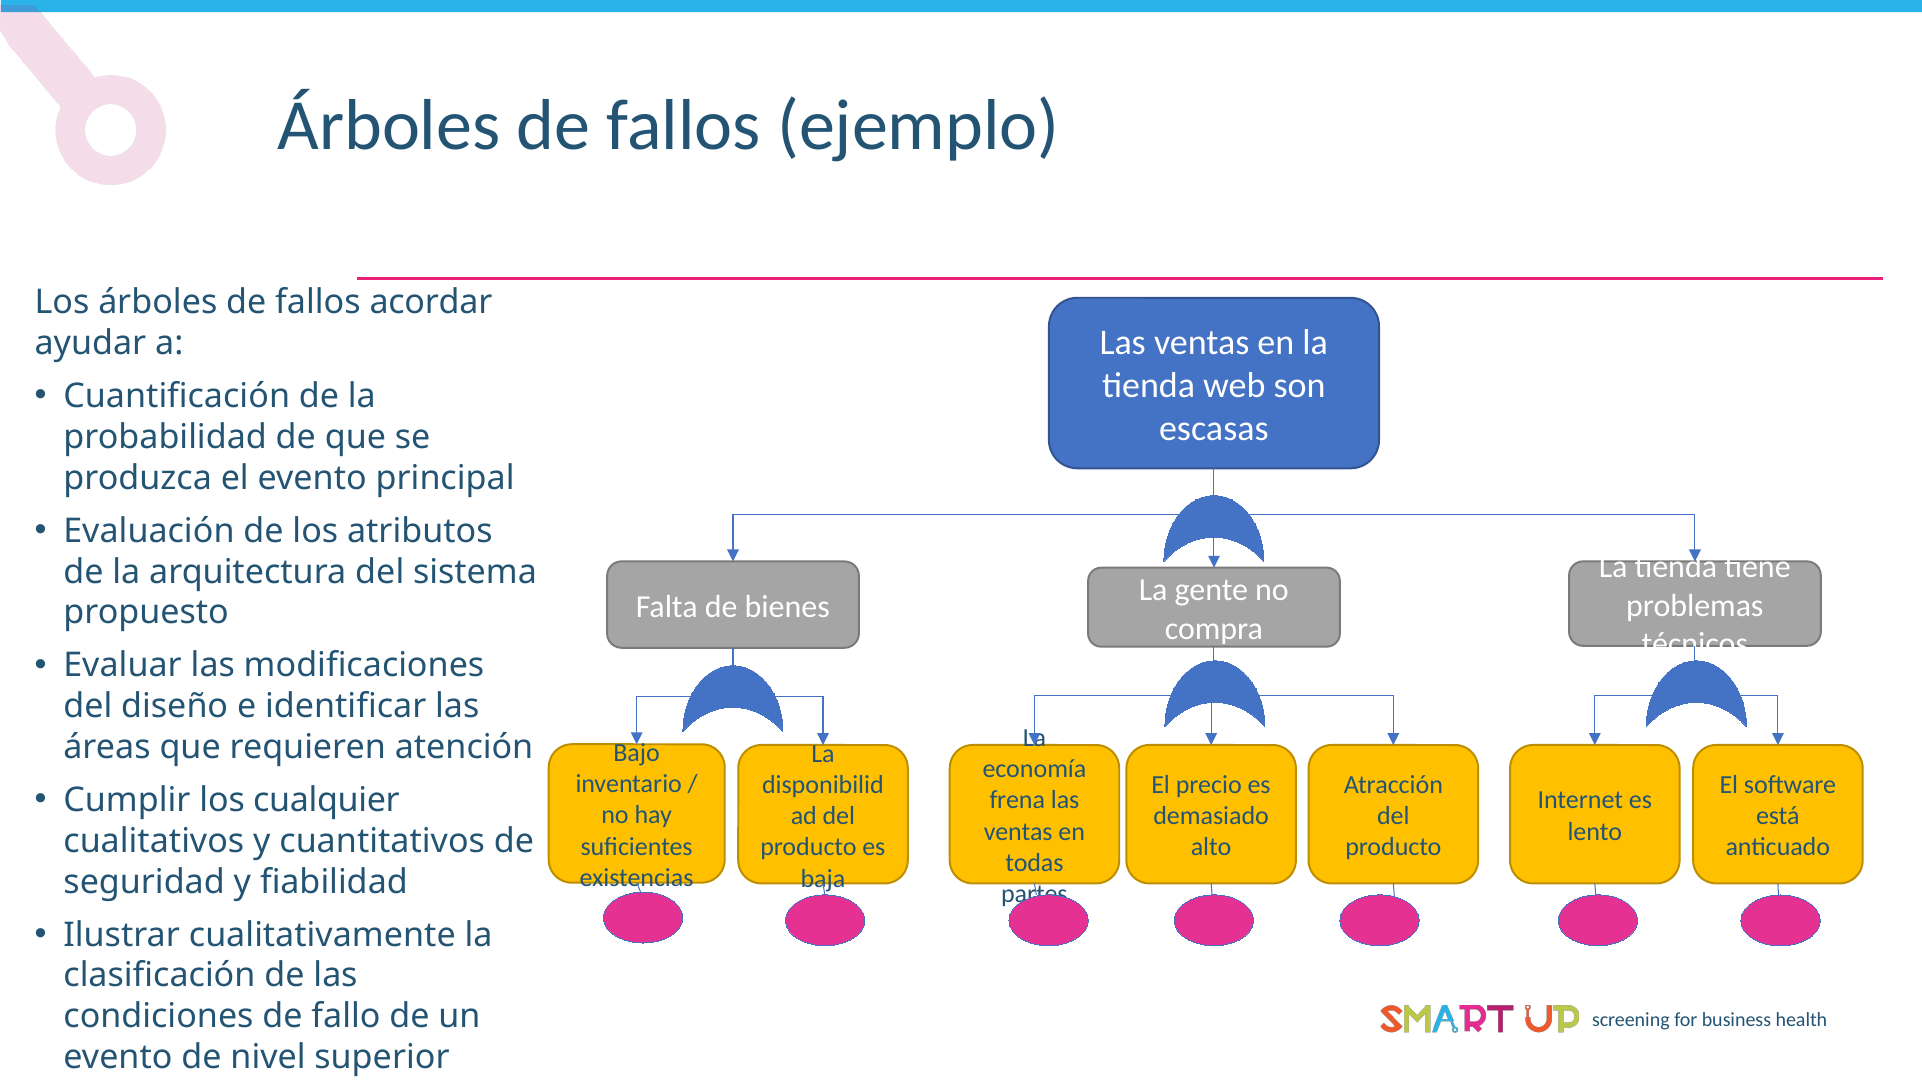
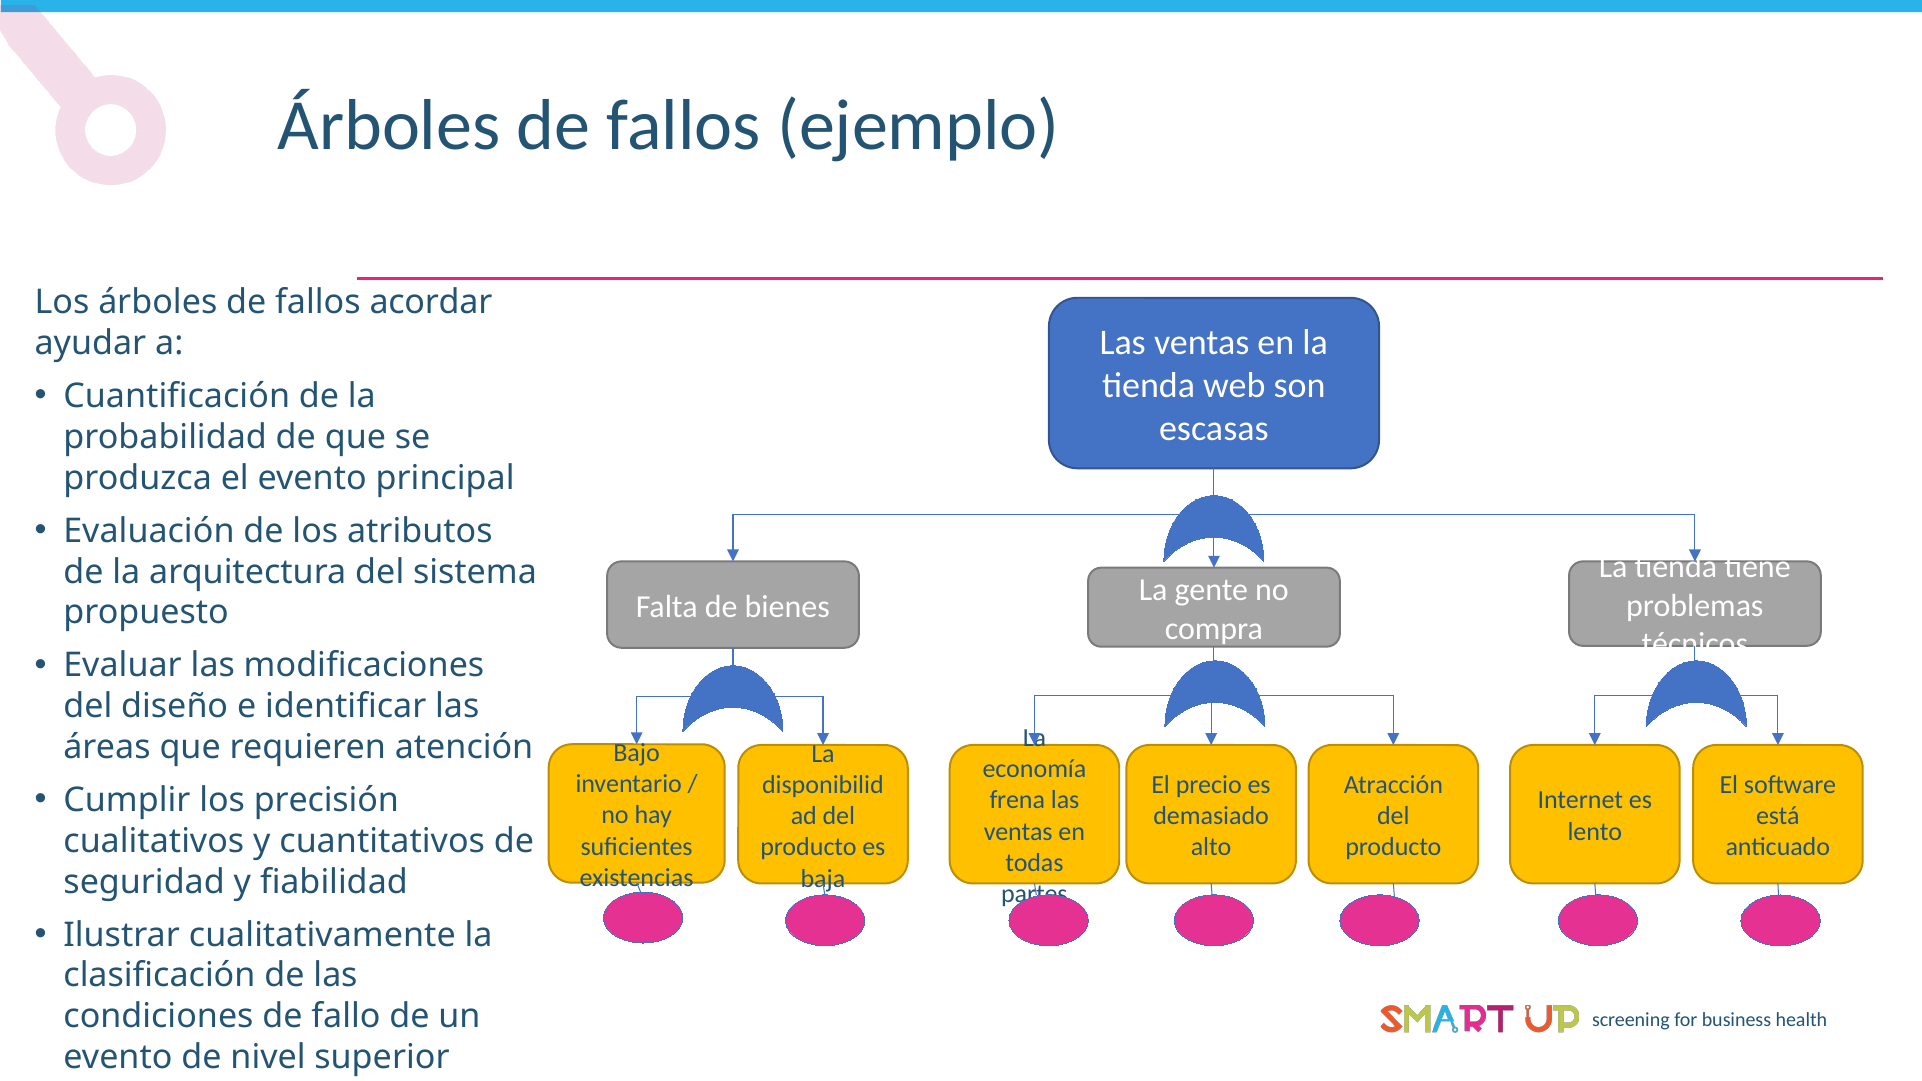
cualquier: cualquier -> precisión (326, 800)
